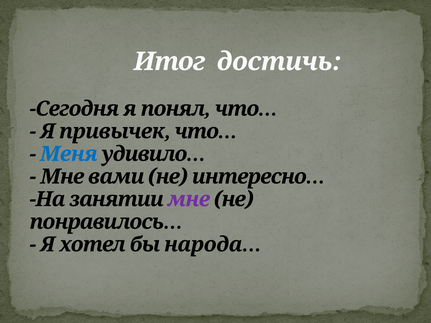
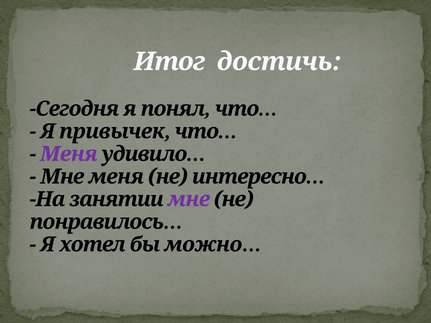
Меня colour: blue -> purple (69, 154)
Мне вами: вами -> меня (116, 177)
народа…: народа… -> можно… (213, 245)
